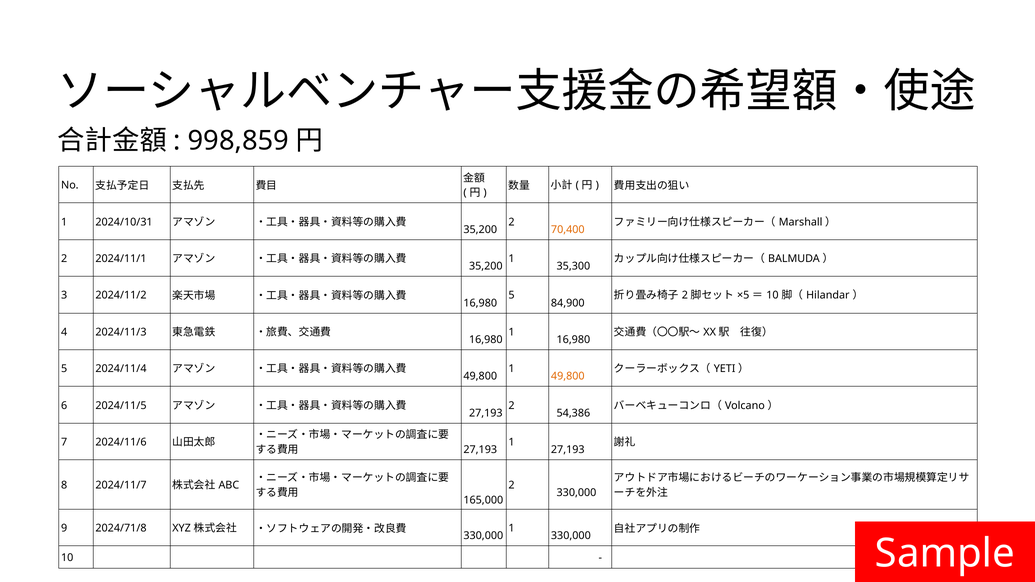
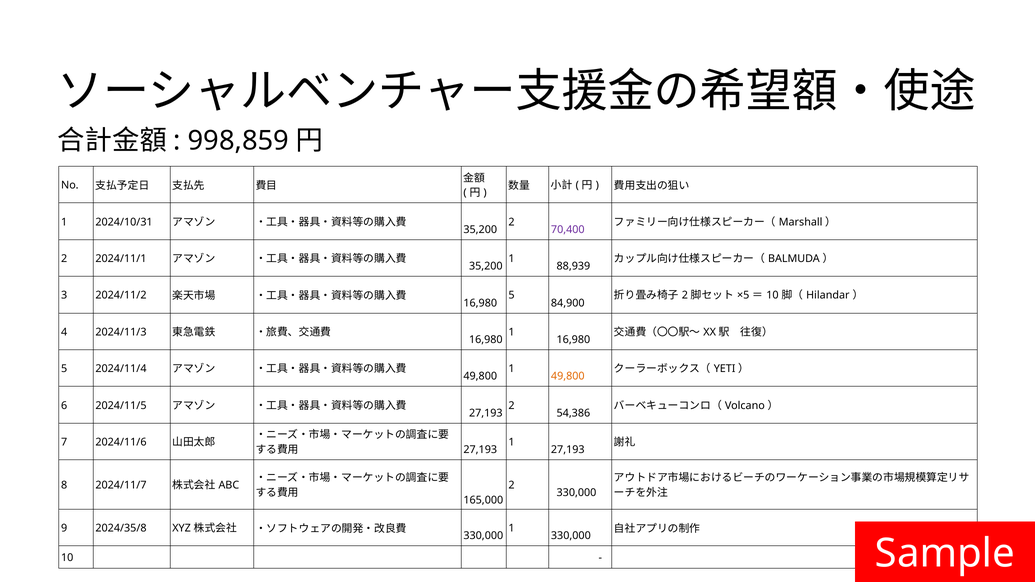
70,400 colour: orange -> purple (568, 230)
35,300: 35,300 -> 88,939 (573, 266)
2024/71/8: 2024/71/8 -> 2024/35/8 (121, 529)
